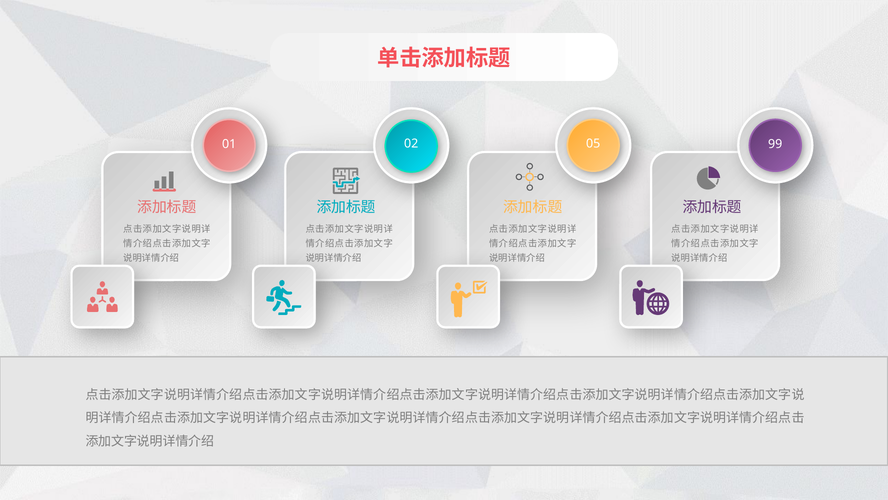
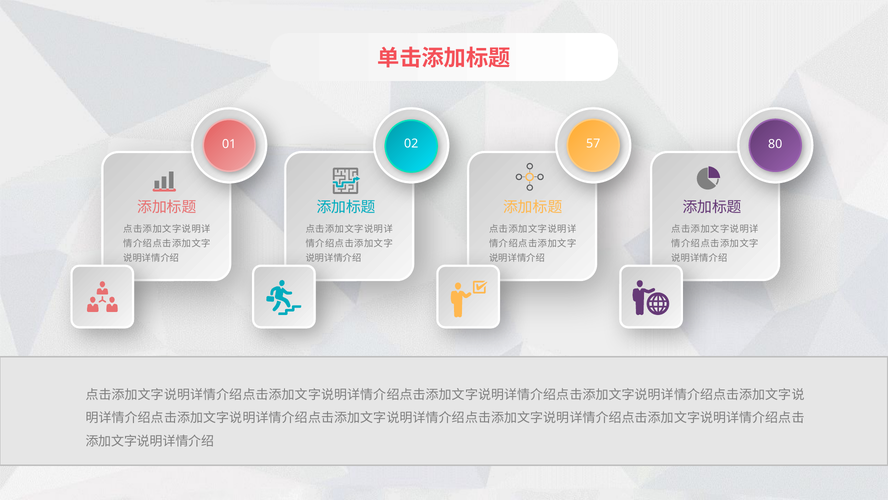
99: 99 -> 80 (775, 144)
05: 05 -> 57 (593, 144)
